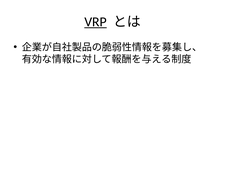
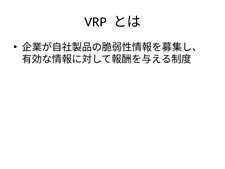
VRP underline: present -> none (96, 22)
